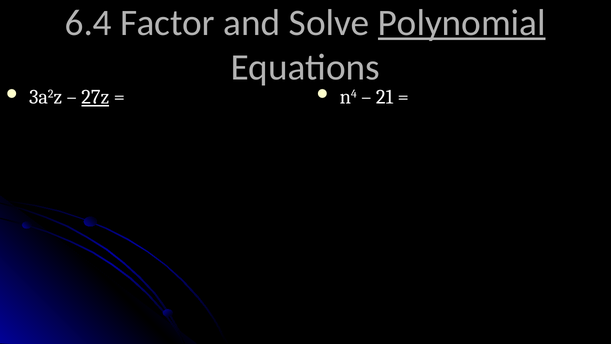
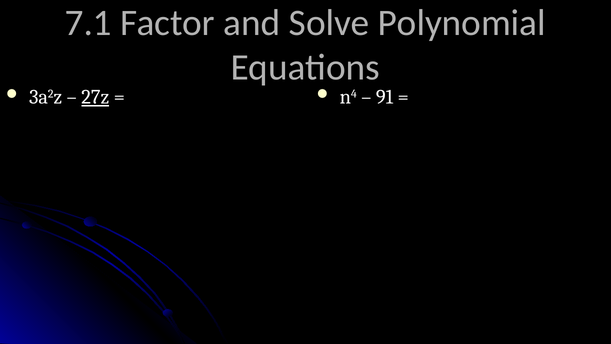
6.4: 6.4 -> 7.1 (88, 23)
Polynomial underline: present -> none (462, 23)
21: 21 -> 91 (384, 97)
